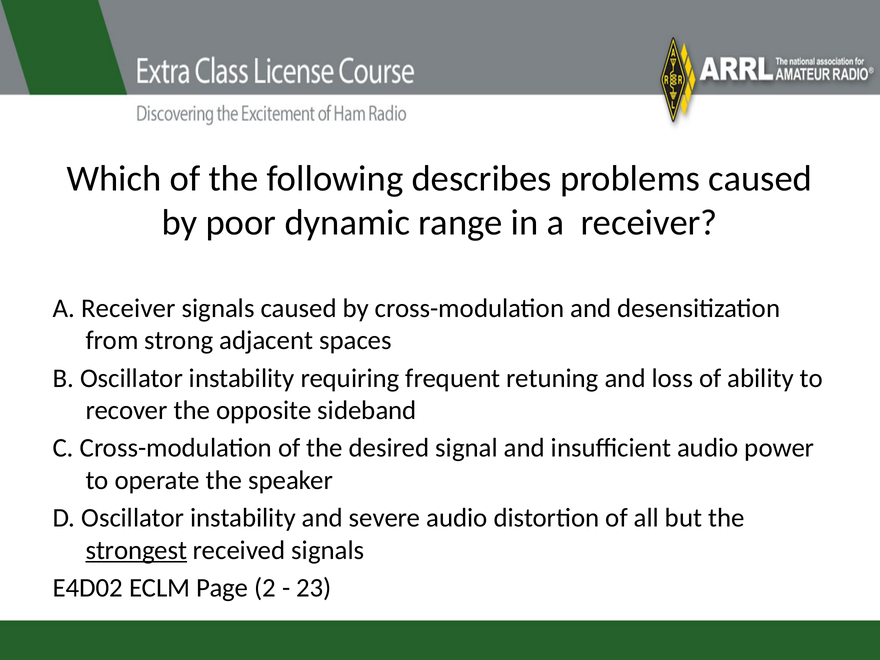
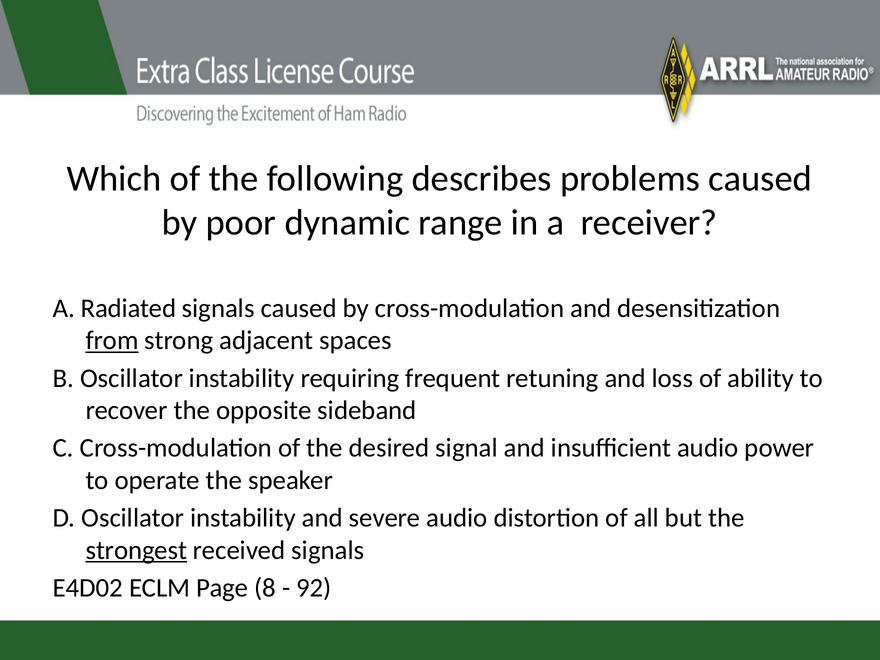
Receiver: Receiver -> Radiated (129, 308)
from underline: none -> present (112, 341)
2: 2 -> 8 (265, 588)
23: 23 -> 92 (314, 588)
